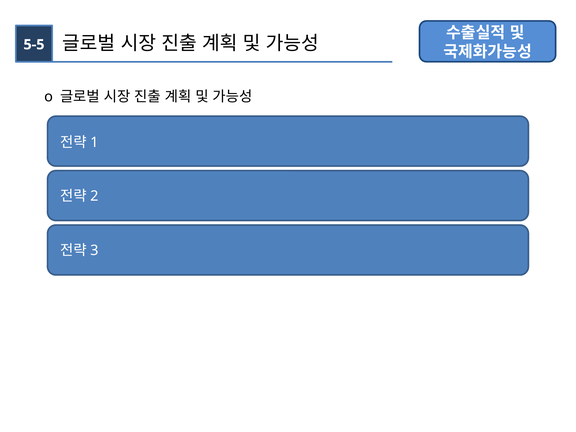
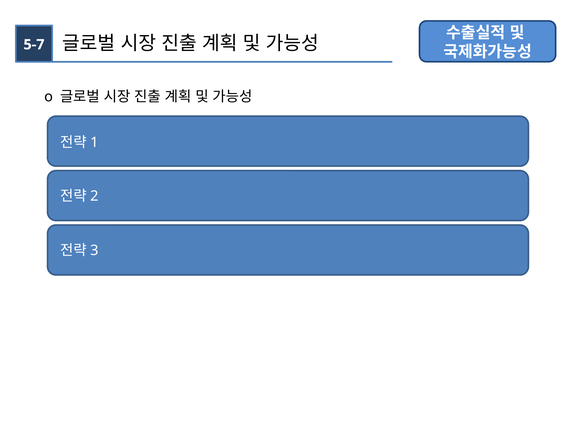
5-5: 5-5 -> 5-7 (34, 45)
